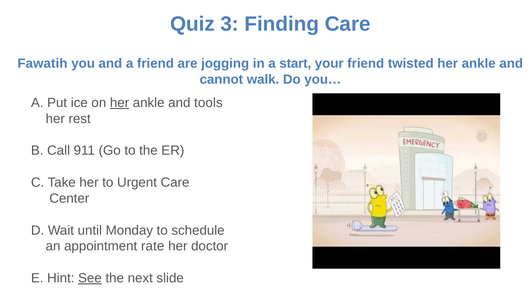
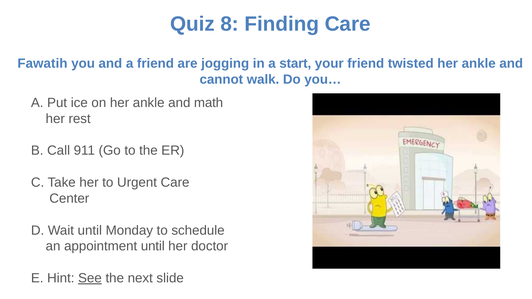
3: 3 -> 8 (230, 24)
her underline: present -> none (120, 103)
tools: tools -> math (209, 103)
appointment rate: rate -> until (153, 246)
